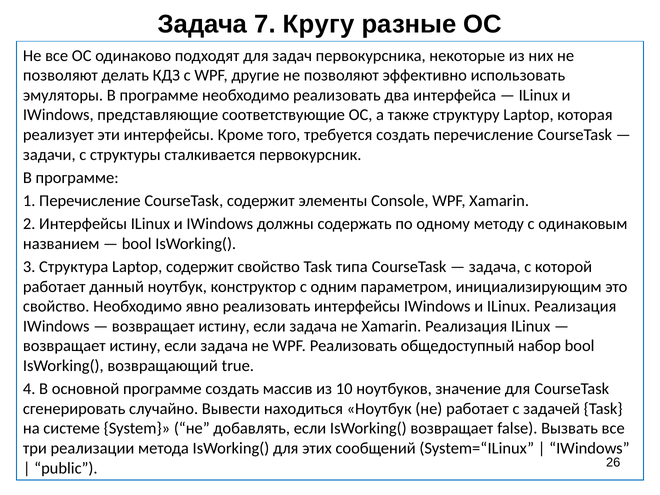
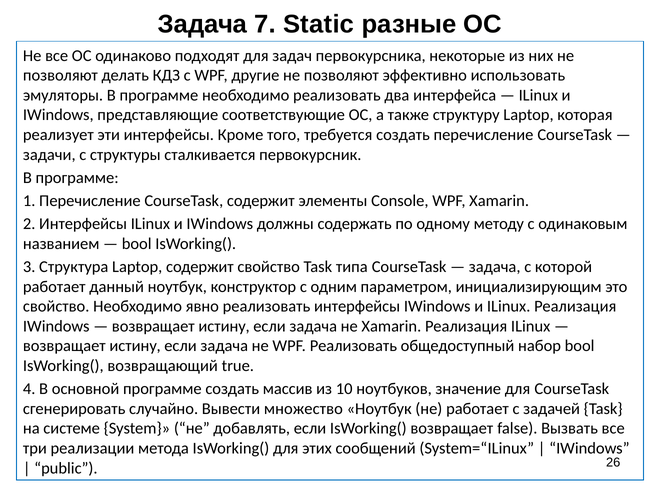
Кругу: Кругу -> Static (319, 24)
находиться: находиться -> множество (303, 409)
